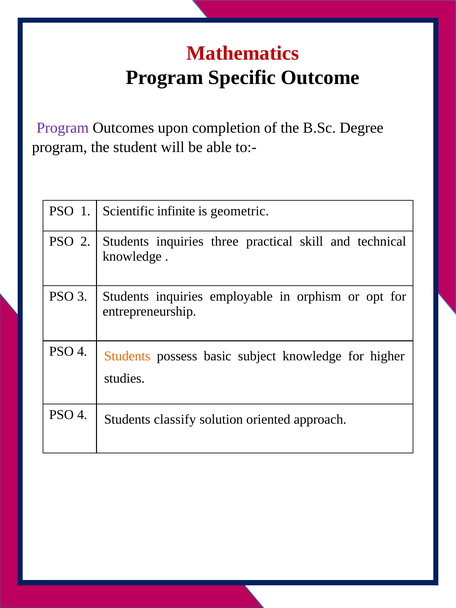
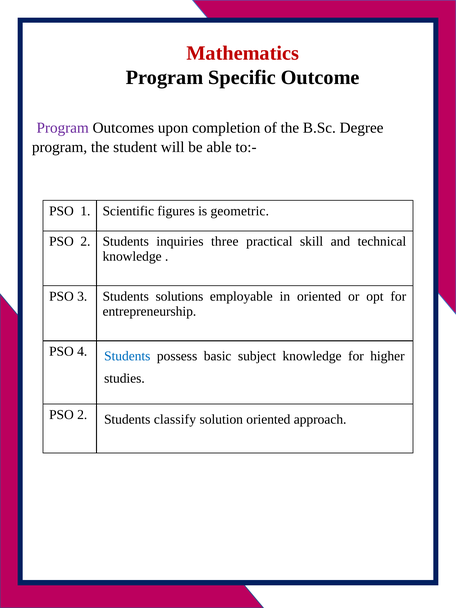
infinite: infinite -> figures (176, 211)
3 Students inquiries: inquiries -> solutions (179, 296)
in orphism: orphism -> oriented (319, 296)
Students colour: orange -> blue (127, 356)
4: 4 -> 2 (82, 415)
